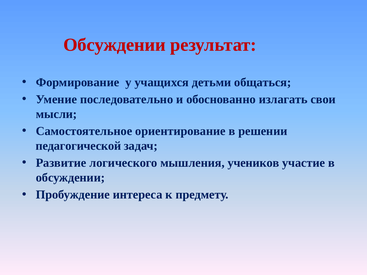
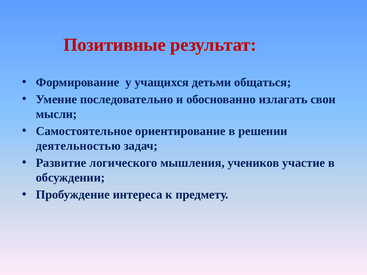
Обсуждении: Обсуждении -> Позитивные (115, 45)
педагогической: педагогической -> деятельностью (78, 146)
